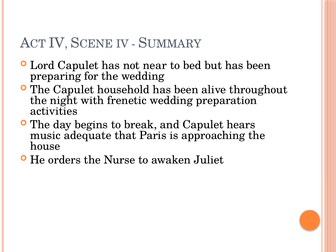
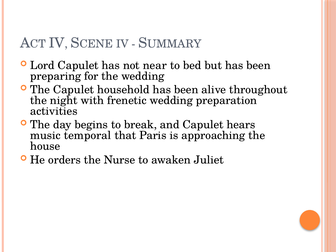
adequate: adequate -> temporal (88, 135)
